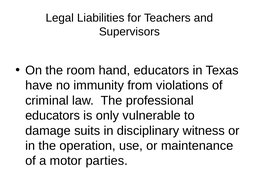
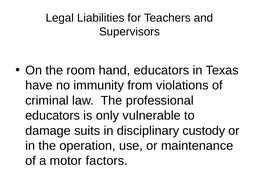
witness: witness -> custody (204, 131)
parties: parties -> factors (107, 161)
